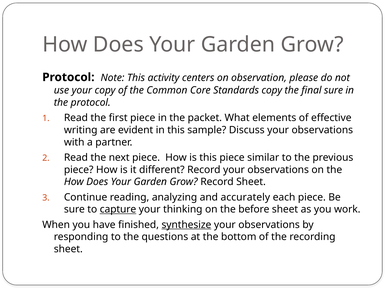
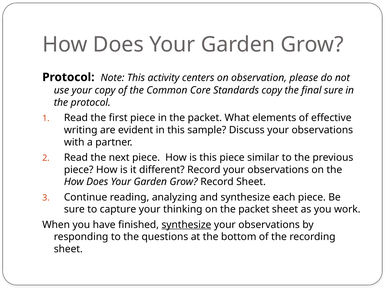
and accurately: accurately -> synthesize (245, 197)
capture underline: present -> none (118, 209)
on the before: before -> packet (254, 209)
